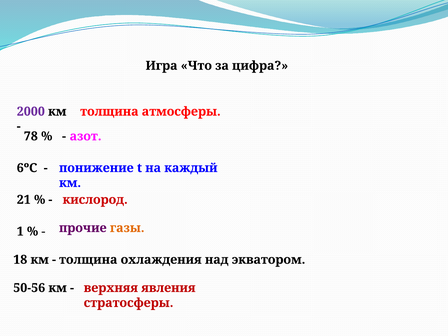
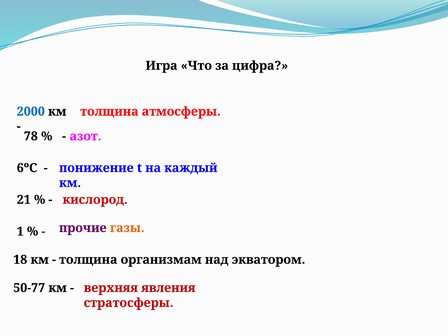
2000 colour: purple -> blue (31, 111)
охлаждения: охлаждения -> организмам (161, 260)
50-56: 50-56 -> 50-77 (29, 288)
